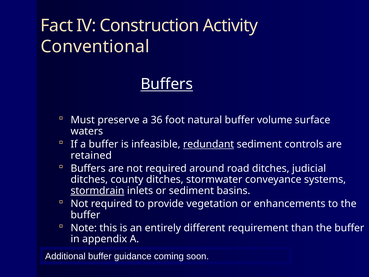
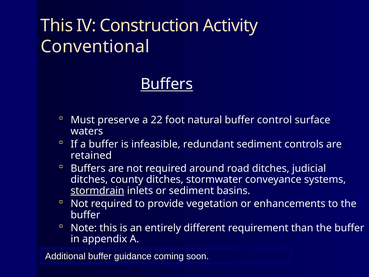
Fact: Fact -> This (57, 26)
36: 36 -> 22 (157, 120)
volume: volume -> control (275, 120)
redundant underline: present -> none (209, 144)
